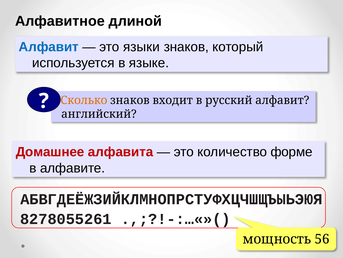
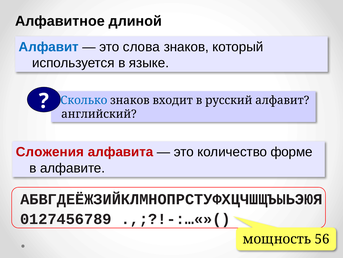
языки: языки -> слова (141, 47)
Сколько colour: orange -> blue (84, 100)
Домашнее: Домашнее -> Сложения (50, 152)
8278055261: 8278055261 -> 0127456789 (66, 218)
